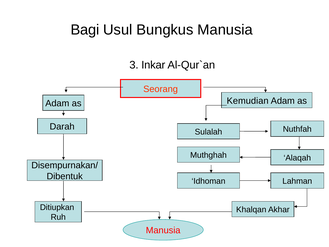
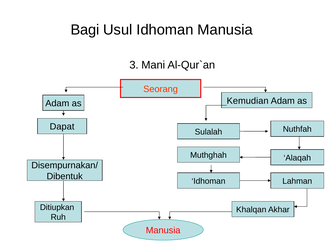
Usul Bungkus: Bungkus -> Idhoman (165, 30)
Inkar: Inkar -> Mani (153, 65)
Darah: Darah -> Dapat (62, 127)
